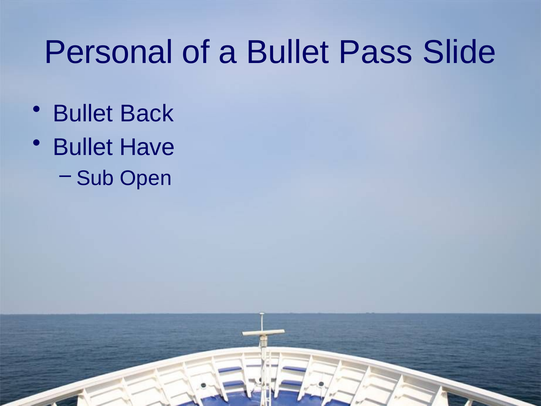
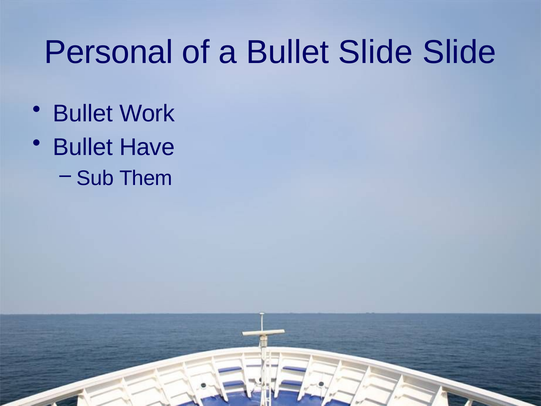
Bullet Pass: Pass -> Slide (376, 52)
Back: Back -> Work (147, 113)
Open: Open -> Them (146, 178)
